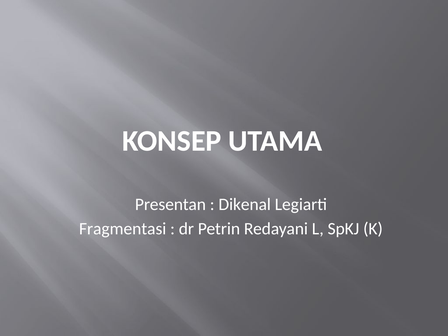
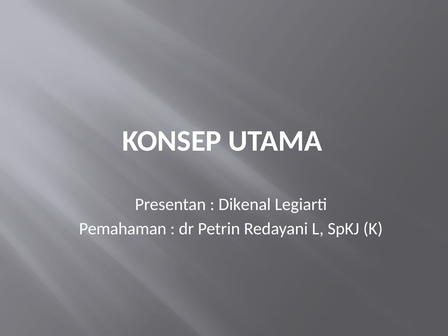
Fragmentasi: Fragmentasi -> Pemahaman (123, 229)
